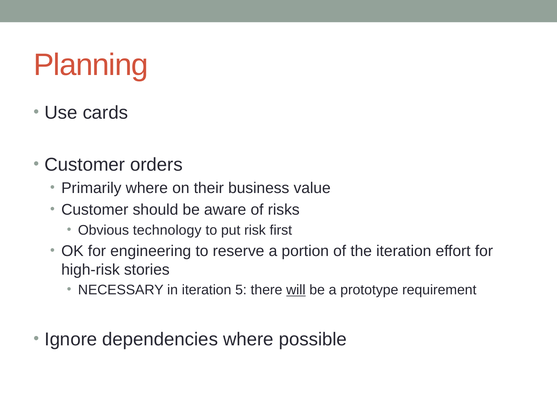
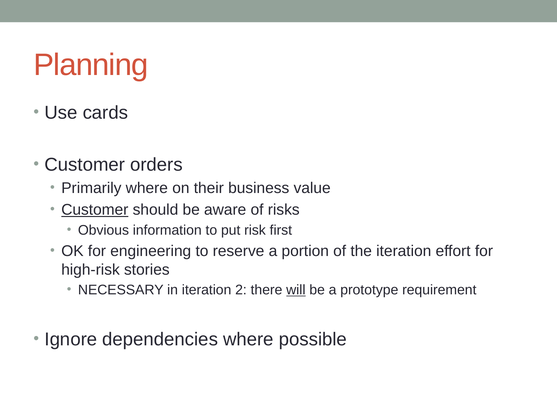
Customer underline: none -> present (95, 210)
technology: technology -> information (167, 230)
5: 5 -> 2 (241, 290)
